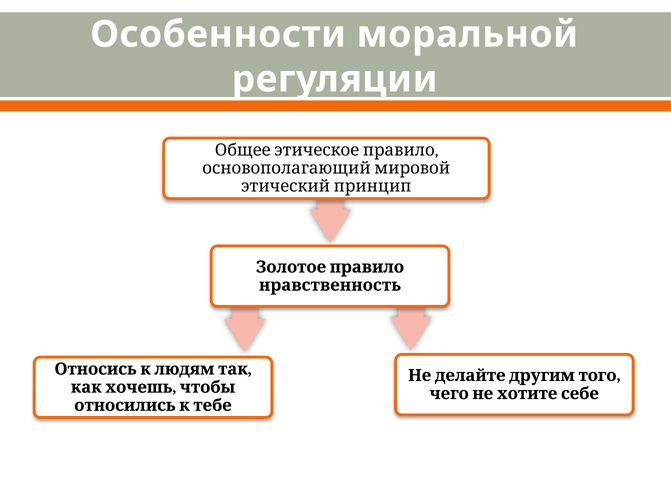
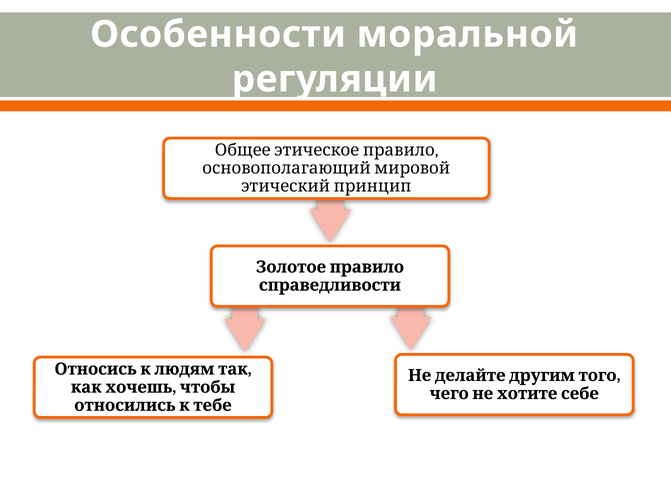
нравственность: нравственность -> справедливости (330, 285)
